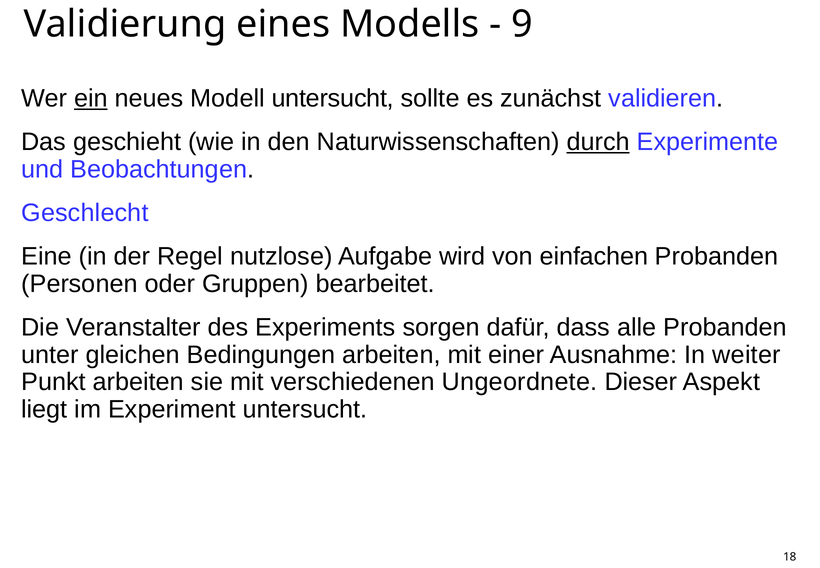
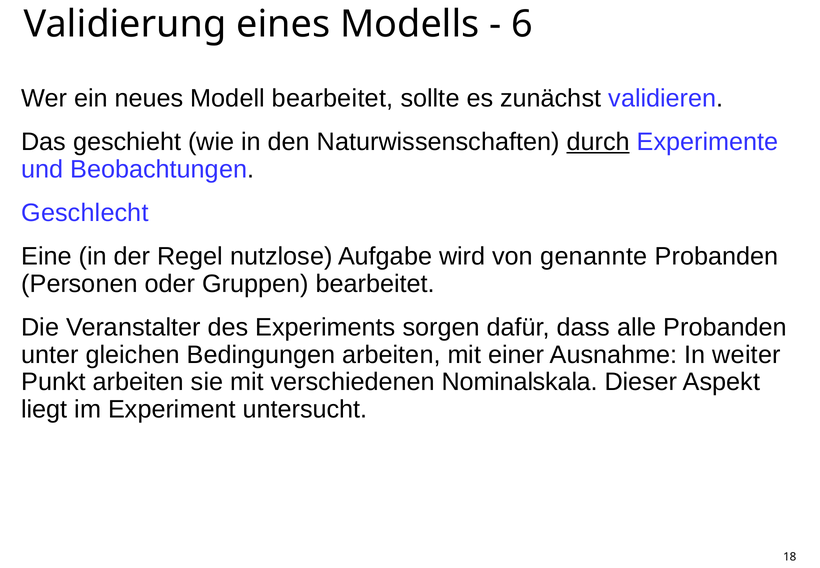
9: 9 -> 6 (522, 24)
ein underline: present -> none (91, 98)
Modell untersucht: untersucht -> bearbeitet (333, 98)
einfachen: einfachen -> genannte (594, 256)
Ungeordnete: Ungeordnete -> Nominalskala (520, 382)
